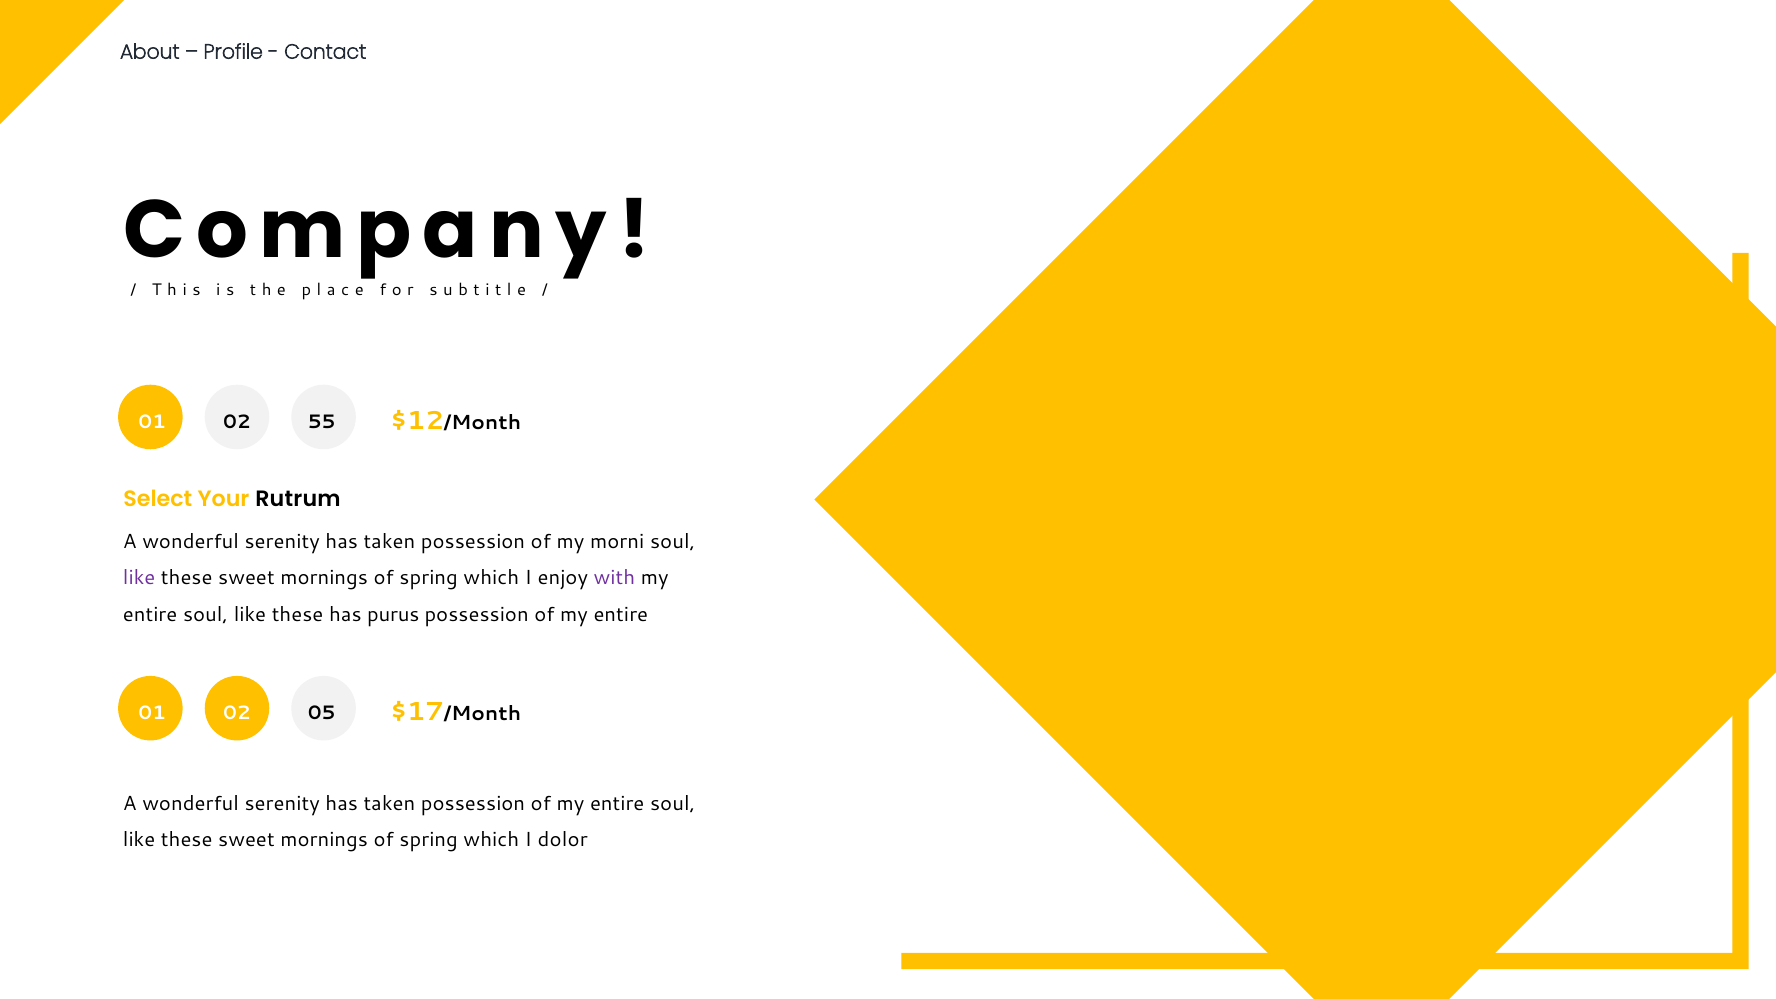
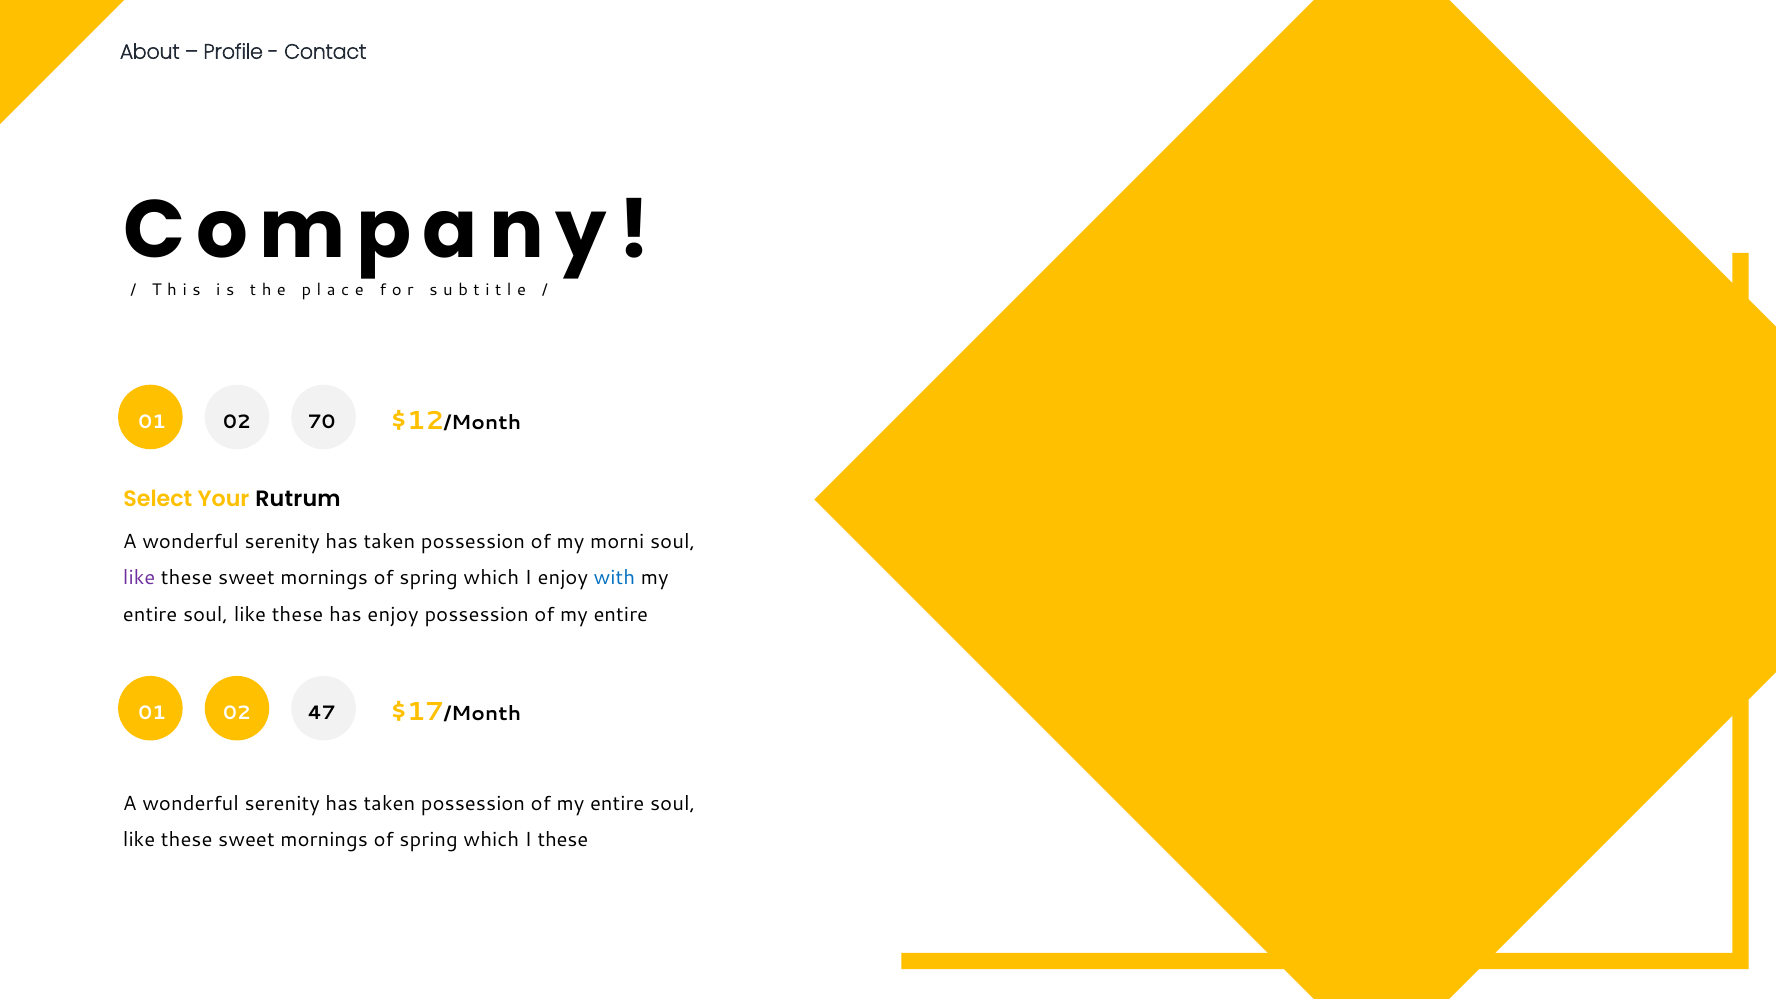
55: 55 -> 70 (322, 422)
with colour: purple -> blue (614, 578)
has purus: purus -> enjoy (393, 615)
05: 05 -> 47 (322, 713)
I dolor: dolor -> these (563, 840)
